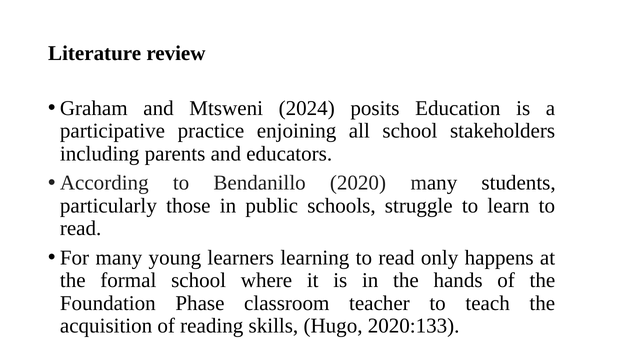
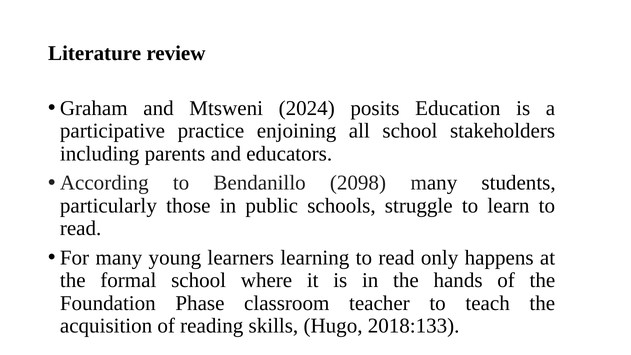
2020: 2020 -> 2098 (358, 183)
2020:133: 2020:133 -> 2018:133 (414, 326)
